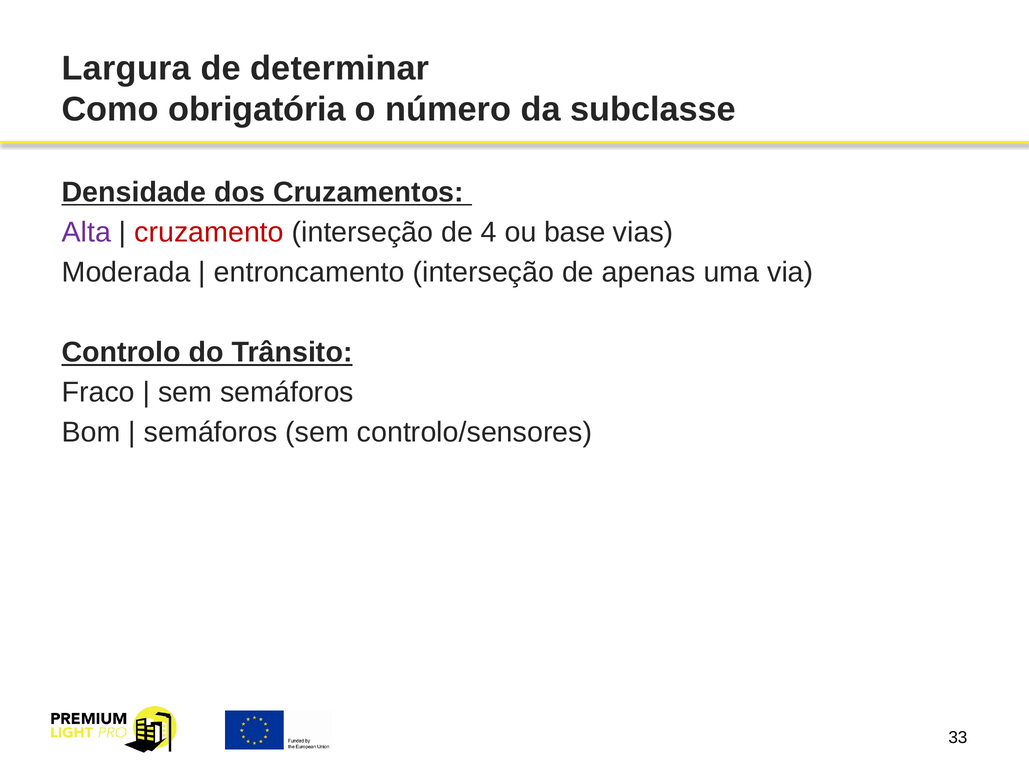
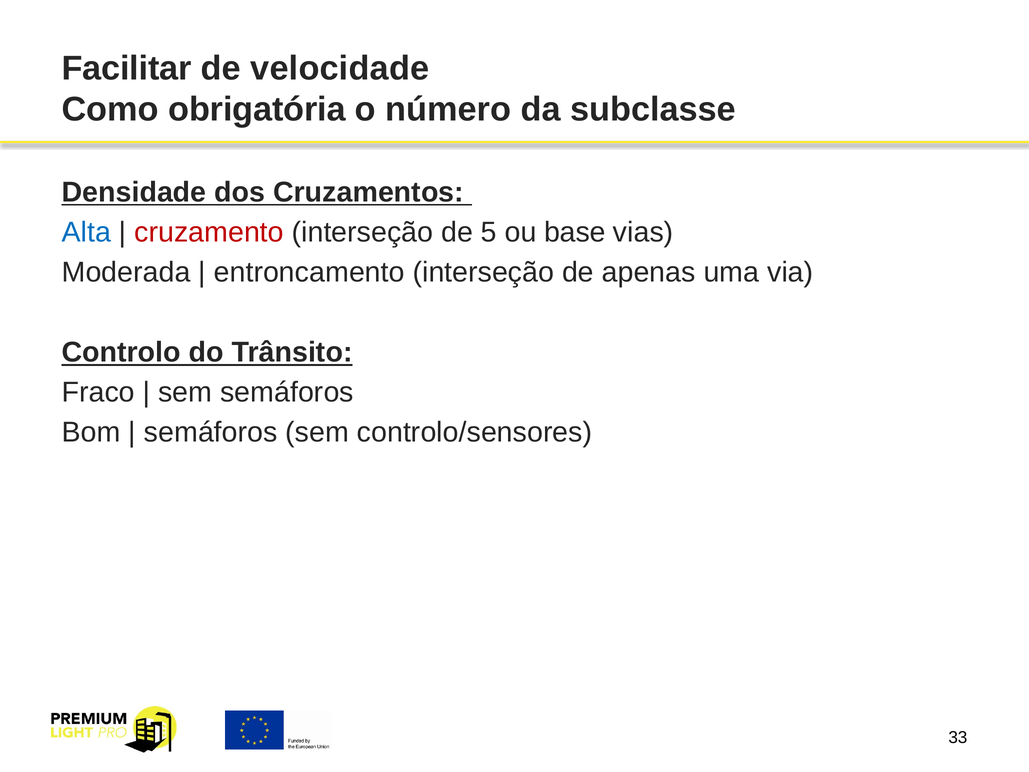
Largura: Largura -> Facilitar (127, 68)
determinar: determinar -> velocidade (340, 68)
Alta colour: purple -> blue (86, 232)
4: 4 -> 5 (489, 232)
